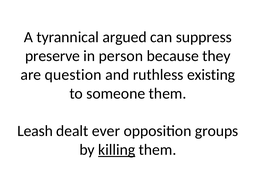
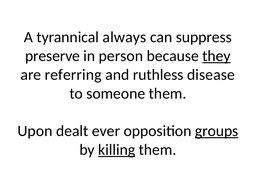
argued: argued -> always (124, 37)
they underline: none -> present (216, 56)
question: question -> referring (73, 75)
existing: existing -> disease (211, 75)
Leash: Leash -> Upon (35, 131)
groups underline: none -> present (217, 131)
